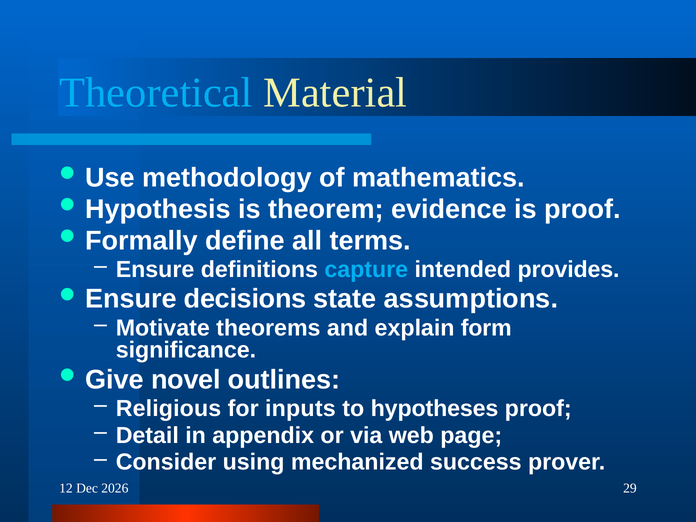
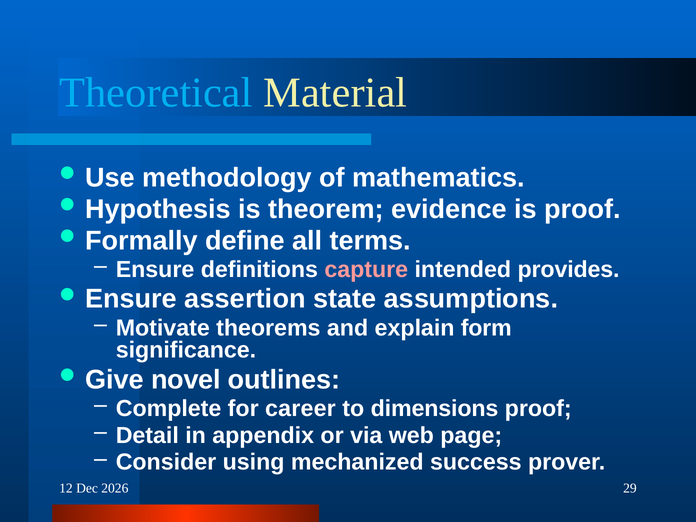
capture colour: light blue -> pink (366, 270)
decisions: decisions -> assertion (245, 299)
Religious: Religious -> Complete (169, 409)
inputs: inputs -> career (300, 409)
hypotheses: hypotheses -> dimensions (435, 409)
